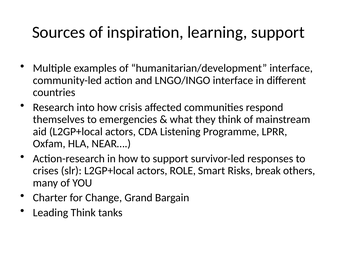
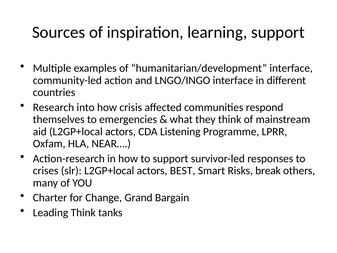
ROLE: ROLE -> BEST (183, 171)
